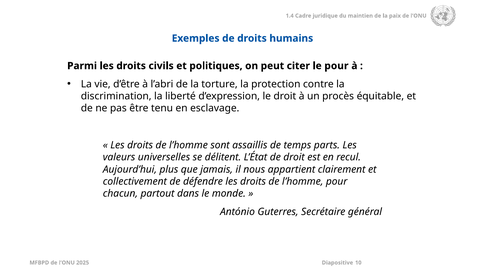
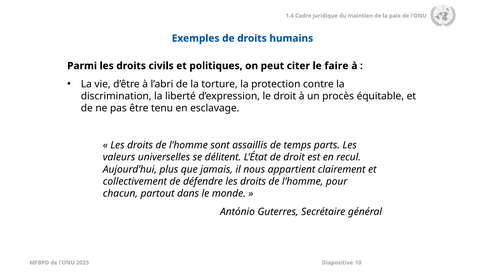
le pour: pour -> faire (336, 66)
